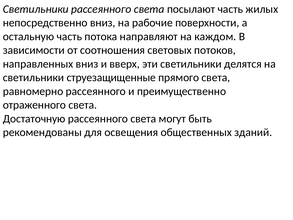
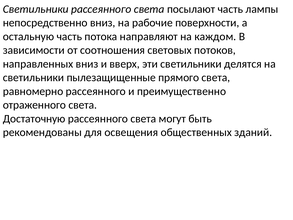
жилых: жилых -> лампы (262, 9)
струезащищенные: струезащищенные -> пылезащищенные (111, 77)
